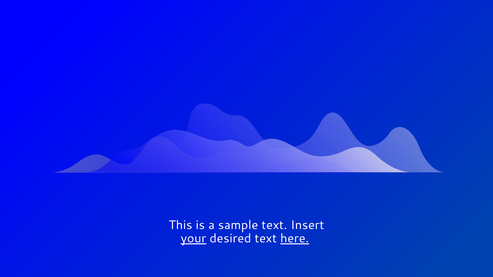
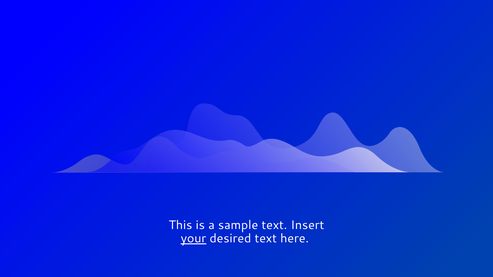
here underline: present -> none (295, 239)
